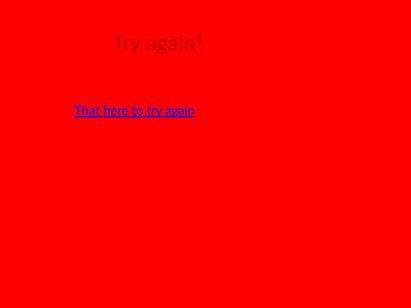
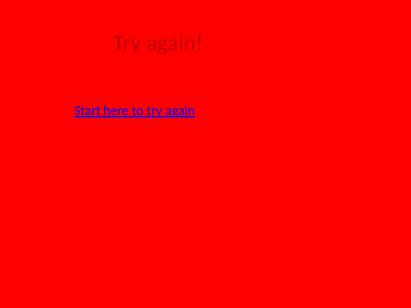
That: That -> Start (88, 111)
